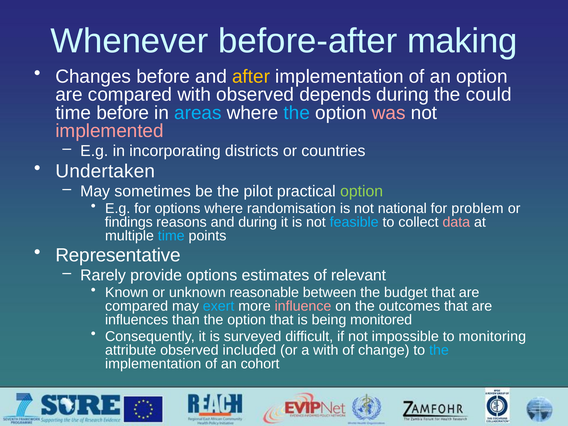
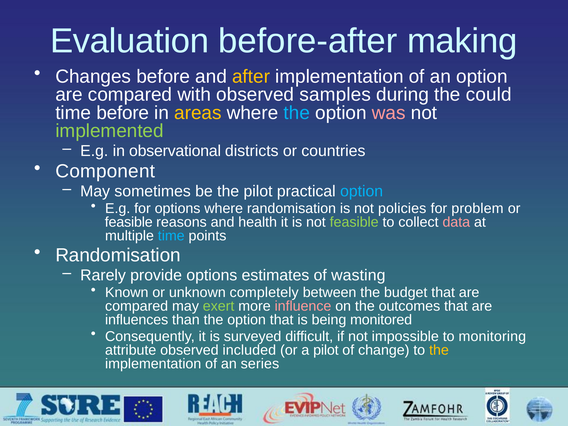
Whenever: Whenever -> Evaluation (130, 41)
depends: depends -> samples (335, 95)
areas colour: light blue -> yellow (198, 113)
implemented colour: pink -> light green (110, 131)
incorporating: incorporating -> observational (175, 151)
Undertaken: Undertaken -> Component (105, 171)
option colour: light green -> light blue (362, 191)
national: national -> policies (402, 209)
findings: findings -> feasible (129, 222)
and during: during -> health (258, 222)
feasible colour: light blue -> light green (354, 222)
Representative: Representative -> Randomisation (118, 255)
relevant: relevant -> wasting (358, 275)
reasonable: reasonable -> completely (264, 293)
exert colour: light blue -> light green (219, 306)
a with: with -> pilot (326, 350)
the colour: light blue -> yellow (439, 350)
cohort: cohort -> series (260, 364)
